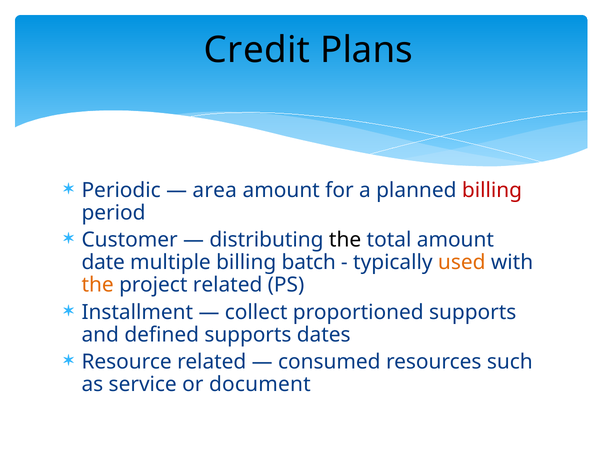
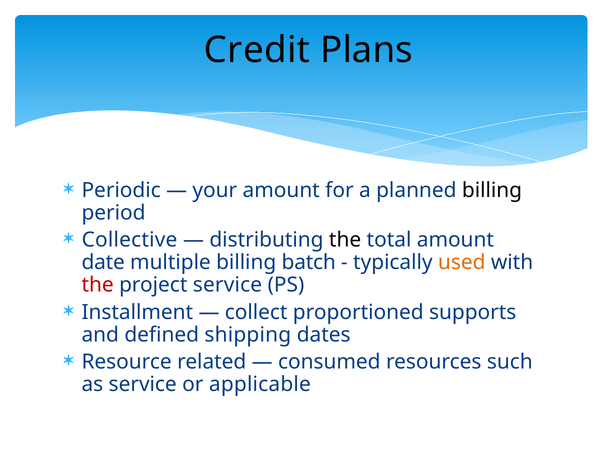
area: area -> your (215, 190)
billing colour: red -> black (492, 190)
Customer: Customer -> Collective (130, 240)
the colour: orange -> red (98, 285)
project related: related -> service (228, 285)
defined supports: supports -> shipping (248, 335)
document: document -> applicable (260, 385)
